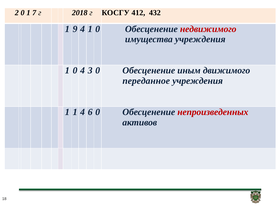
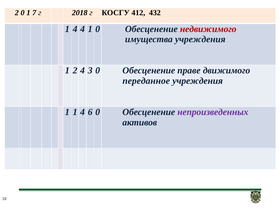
9: 9 -> 4 (75, 29)
0: 0 -> 2 (75, 71)
иным: иным -> праве (189, 71)
непроизведенных colour: red -> purple (213, 112)
